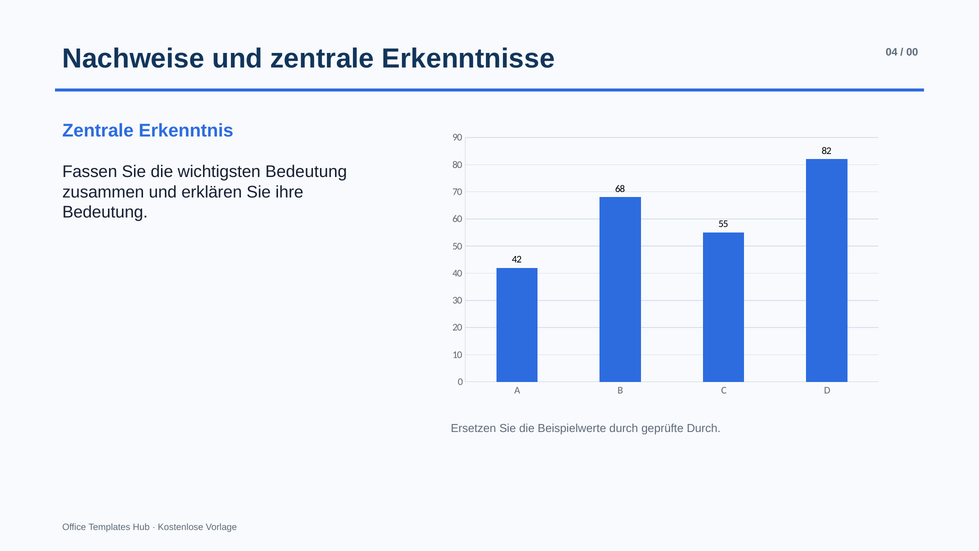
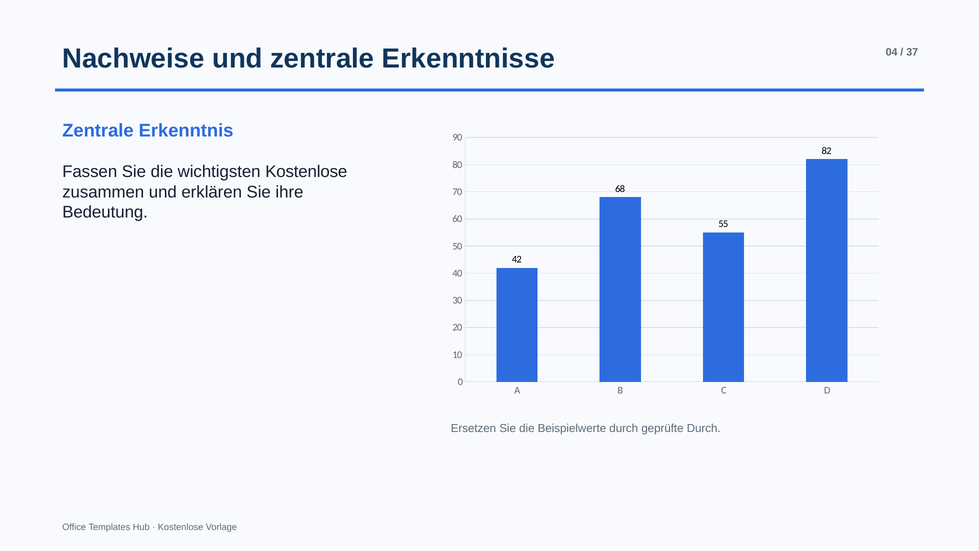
00: 00 -> 37 (912, 52)
wichtigsten Bedeutung: Bedeutung -> Kostenlose (306, 172)
